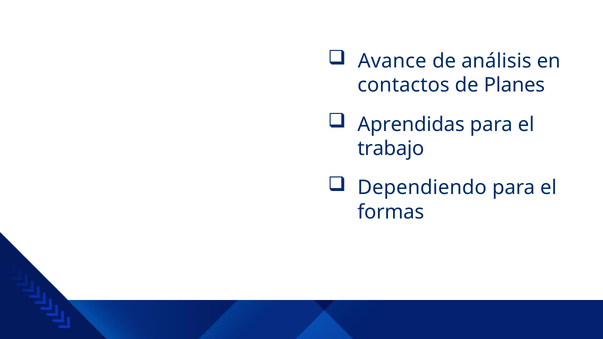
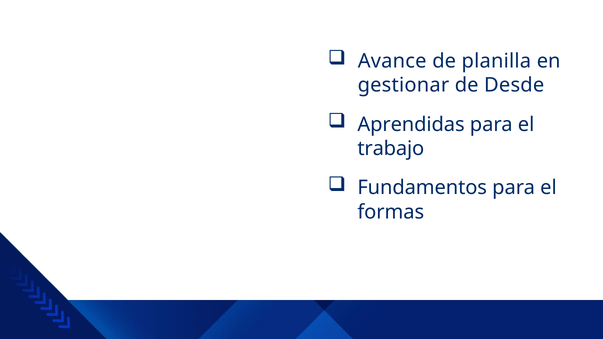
análisis: análisis -> planilla (496, 61)
contactos: contactos -> gestionar (403, 85)
Planes: Planes -> Desde (514, 85)
Dependiendo: Dependiendo -> Fundamentos (422, 188)
